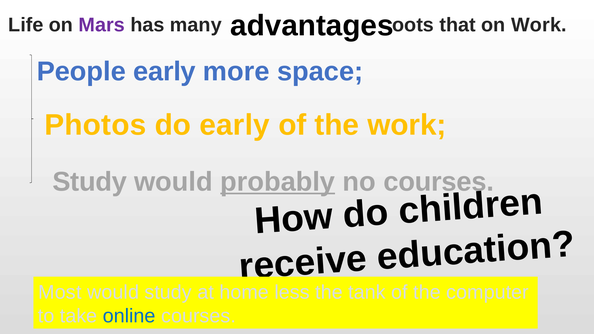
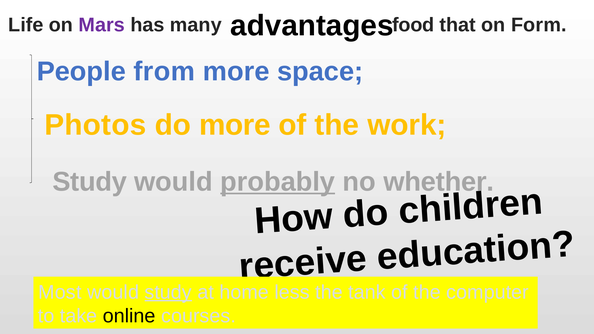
oots: oots -> food (413, 25)
on Work: Work -> Form (539, 25)
People early: early -> from (164, 72)
do early: early -> more (235, 125)
no courses: courses -> whether (439, 182)
study underline: none -> present (168, 292)
online colour: blue -> black (129, 316)
